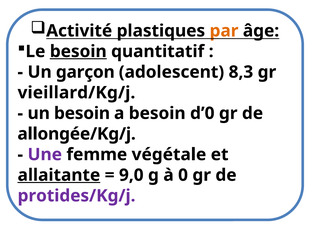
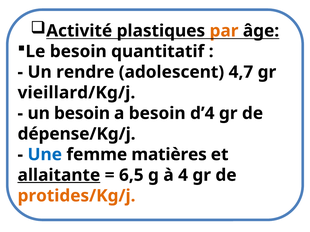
besoin underline: present -> none (78, 52)
garçon: garçon -> rendre (85, 72)
8,3: 8,3 -> 4,7 (241, 72)
d’0: d’0 -> d’4 (202, 114)
allongée/Kg/j: allongée/Kg/j -> dépense/Kg/j (77, 134)
Une colour: purple -> blue (45, 155)
végétale: végétale -> matières (169, 155)
9,0: 9,0 -> 6,5 (131, 176)
0: 0 -> 4 (183, 176)
protides/Kg/j colour: purple -> orange (77, 196)
